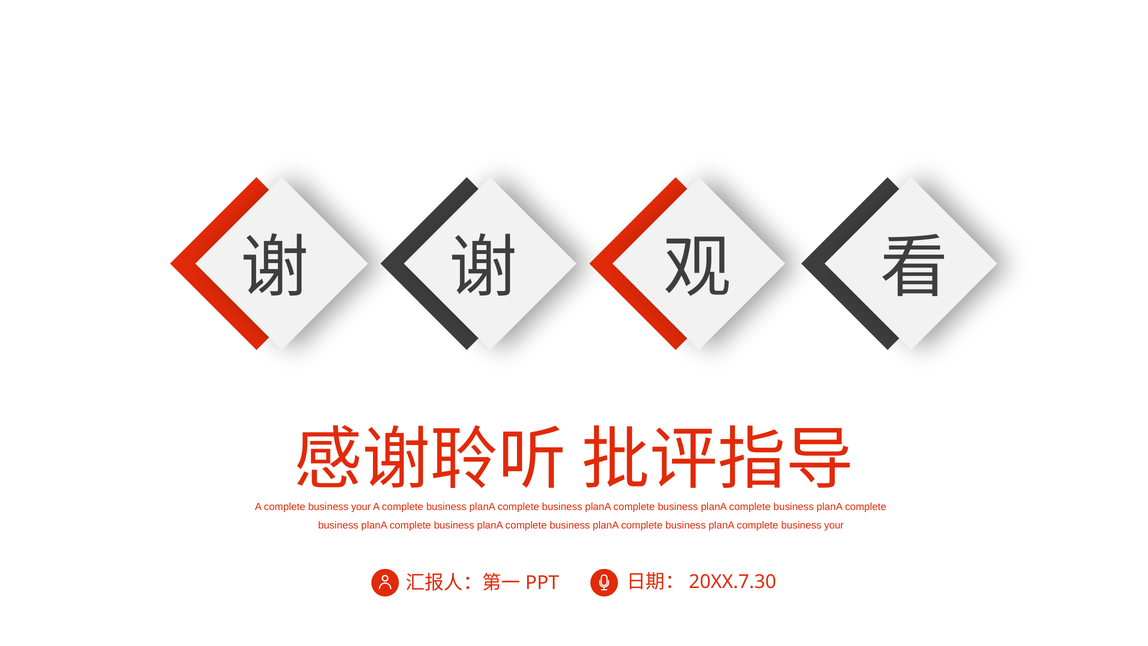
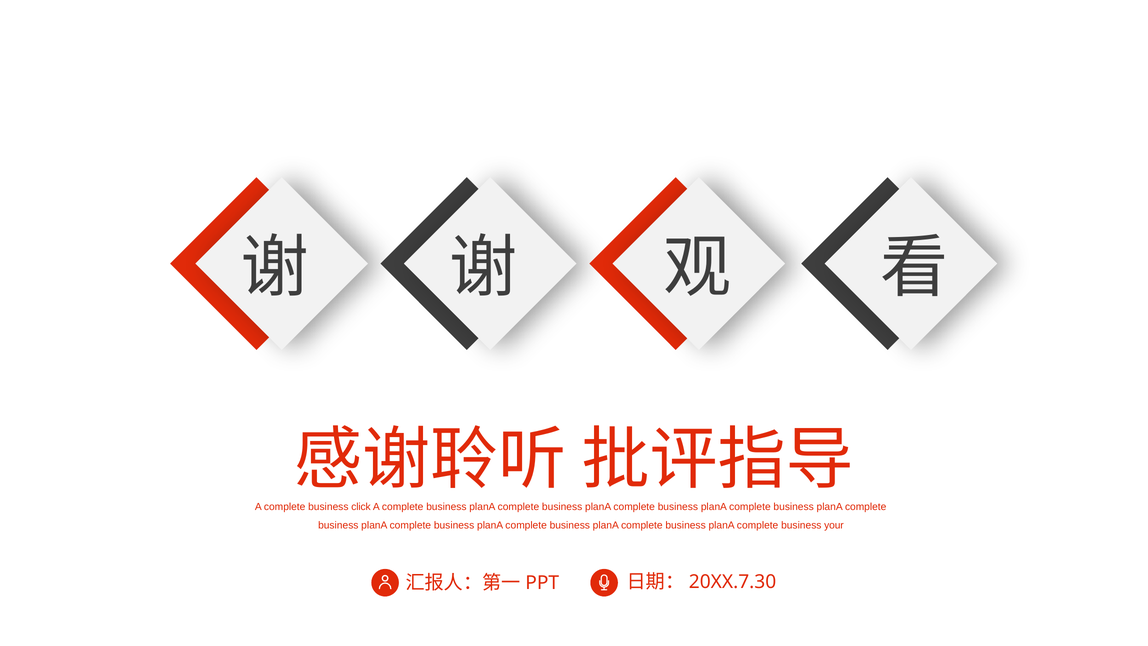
A complete business your: your -> click (361, 507)
